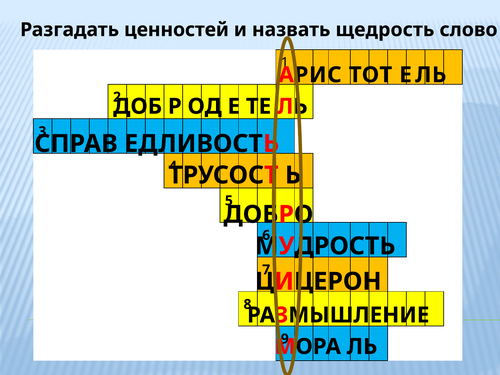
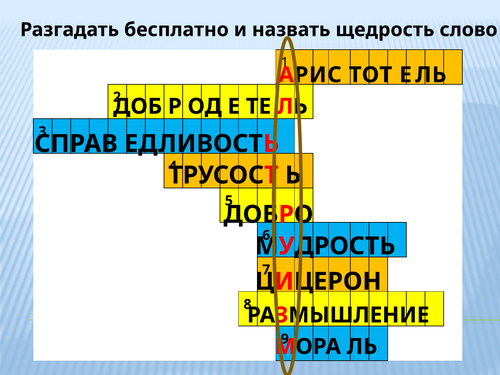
ценностей: ценностей -> бесплатно (176, 30)
